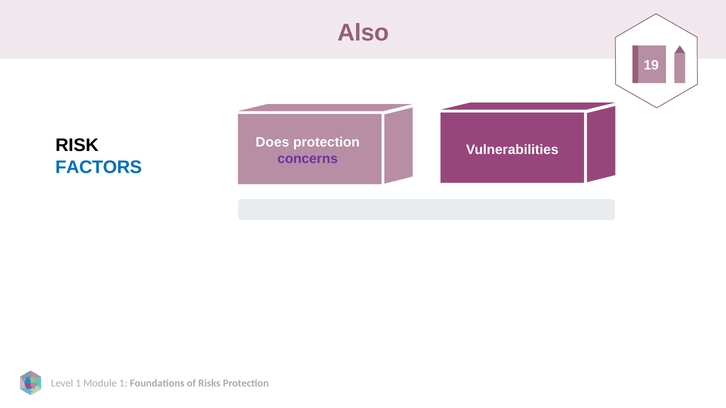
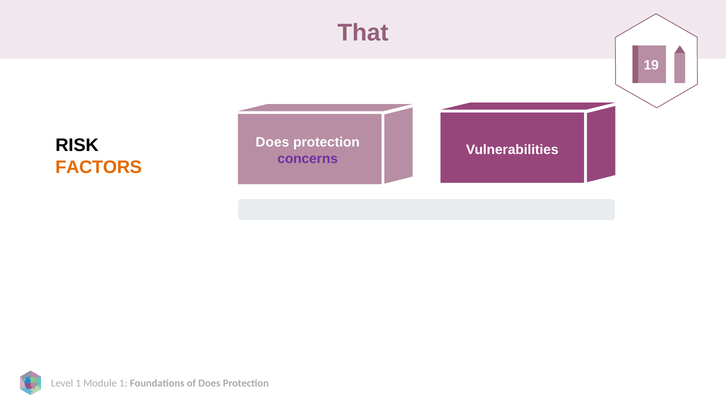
Also: Also -> That (363, 33)
FACTORS colour: blue -> orange (99, 167)
Risks: Risks -> Does (209, 384)
